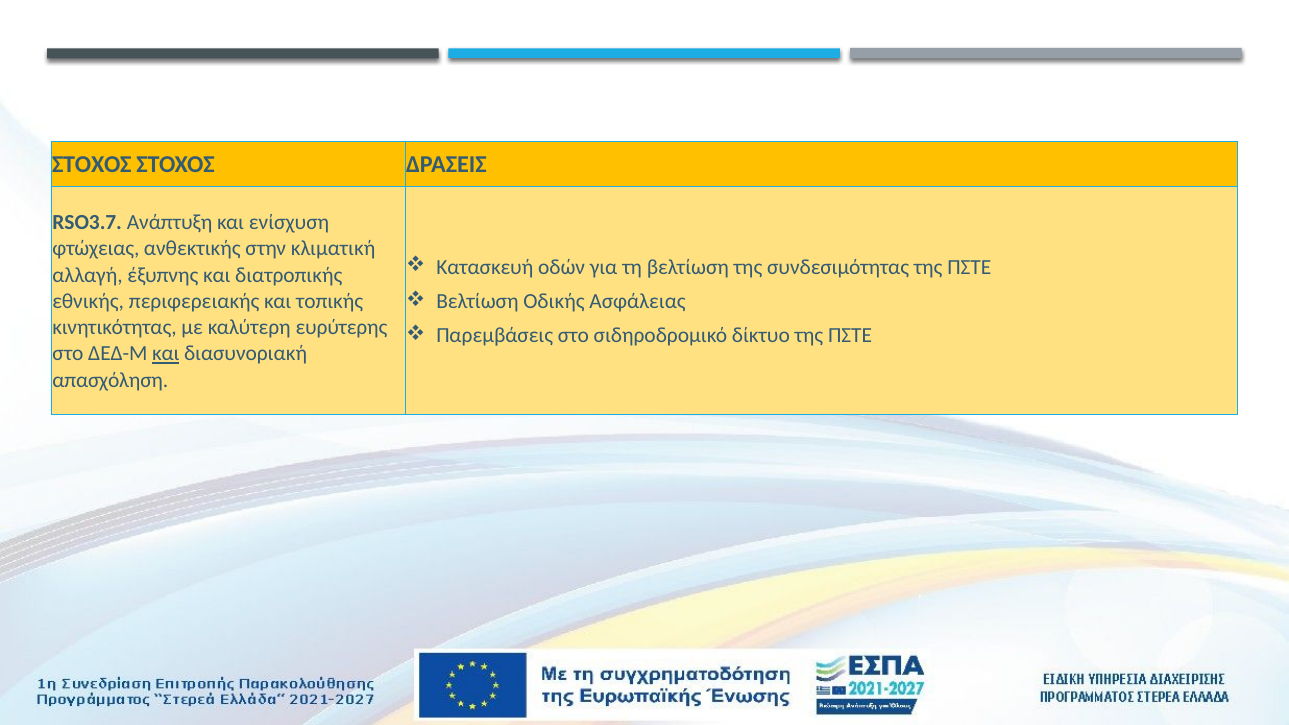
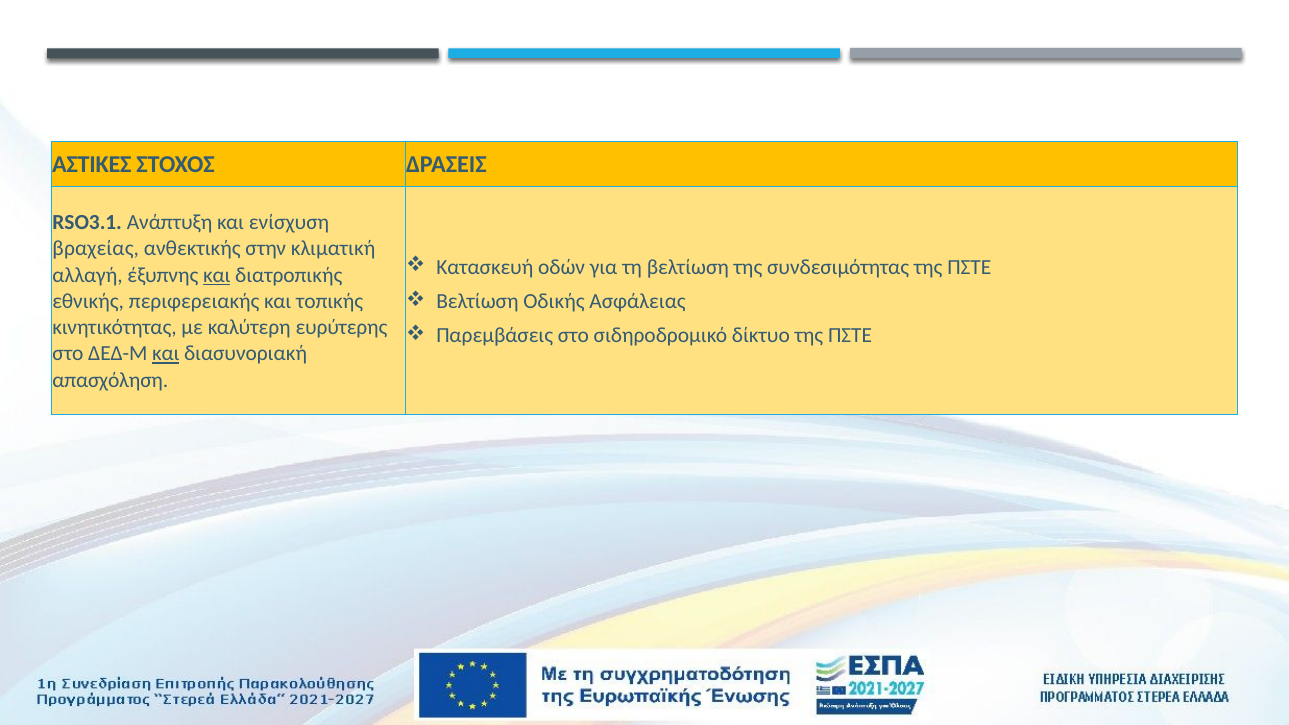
ΣΤΟΧΟΣ: ΣΤΟΧΟΣ -> ΑΣΤΙΚΕΣ (92, 165)
RSO3.7: RSO3.7 -> RSO3.1 (87, 223)
φτώχειας: φτώχειας -> βραχείας (96, 249)
και underline: none -> present (217, 275)
